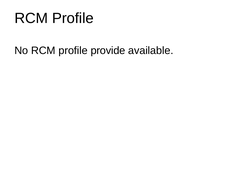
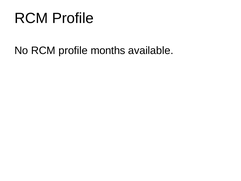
provide: provide -> months (108, 51)
